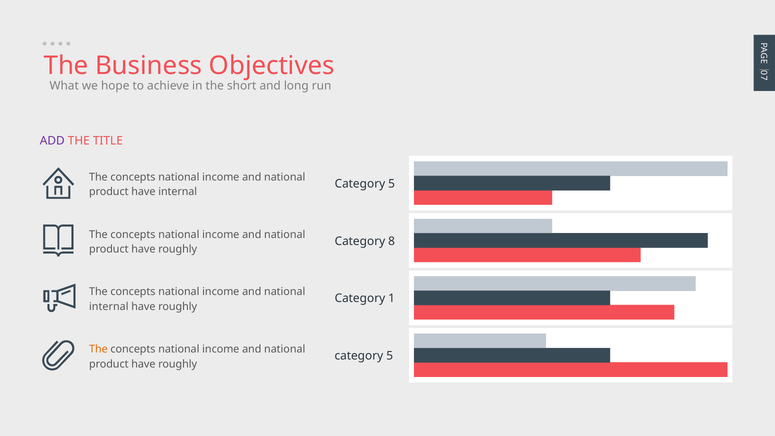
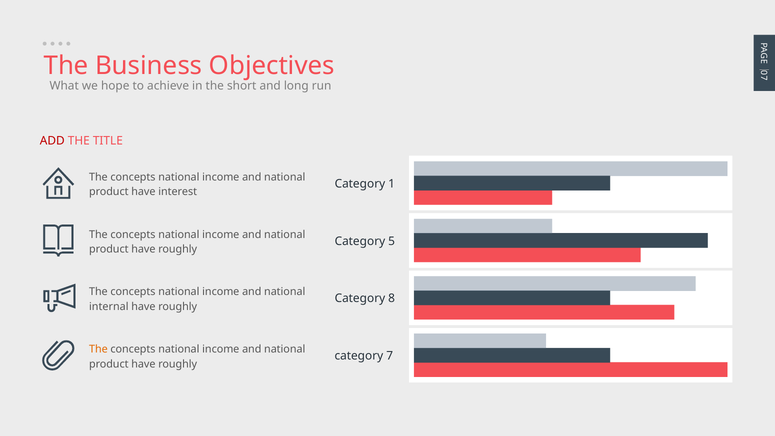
ADD colour: purple -> red (52, 141)
5: 5 -> 1 (392, 184)
have internal: internal -> interest (178, 192)
8: 8 -> 5 (392, 241)
1: 1 -> 8 (392, 299)
5: 5 -> 7 (390, 356)
